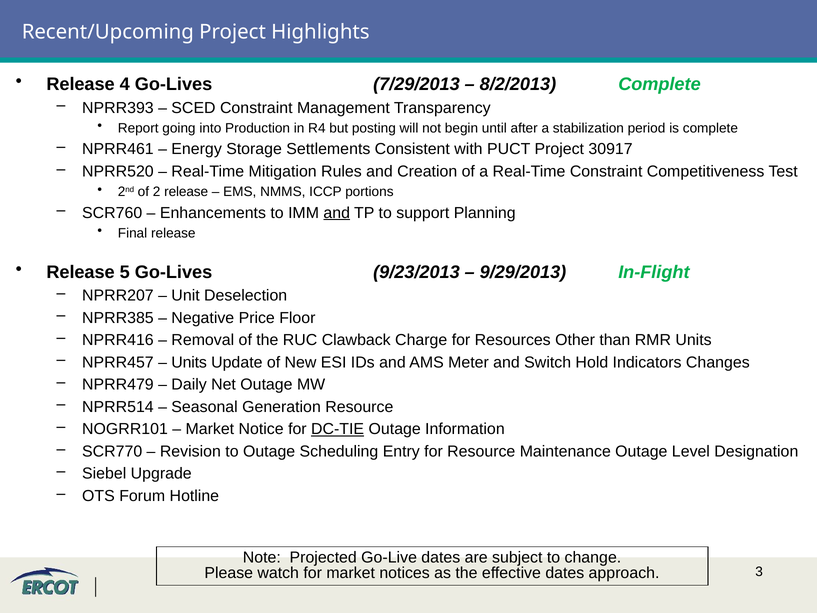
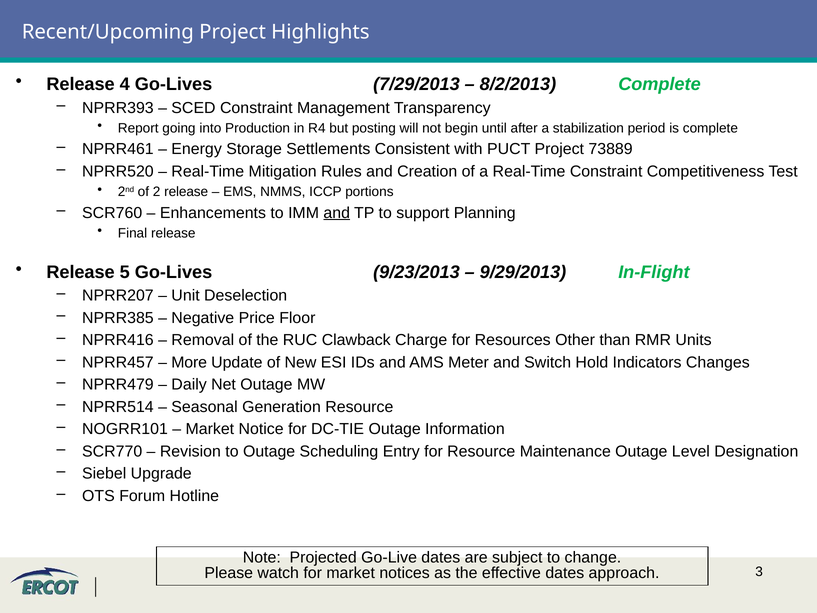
30917: 30917 -> 73889 (611, 149)
Units: Units -> More (189, 362)
DC-TIE underline: present -> none (338, 429)
